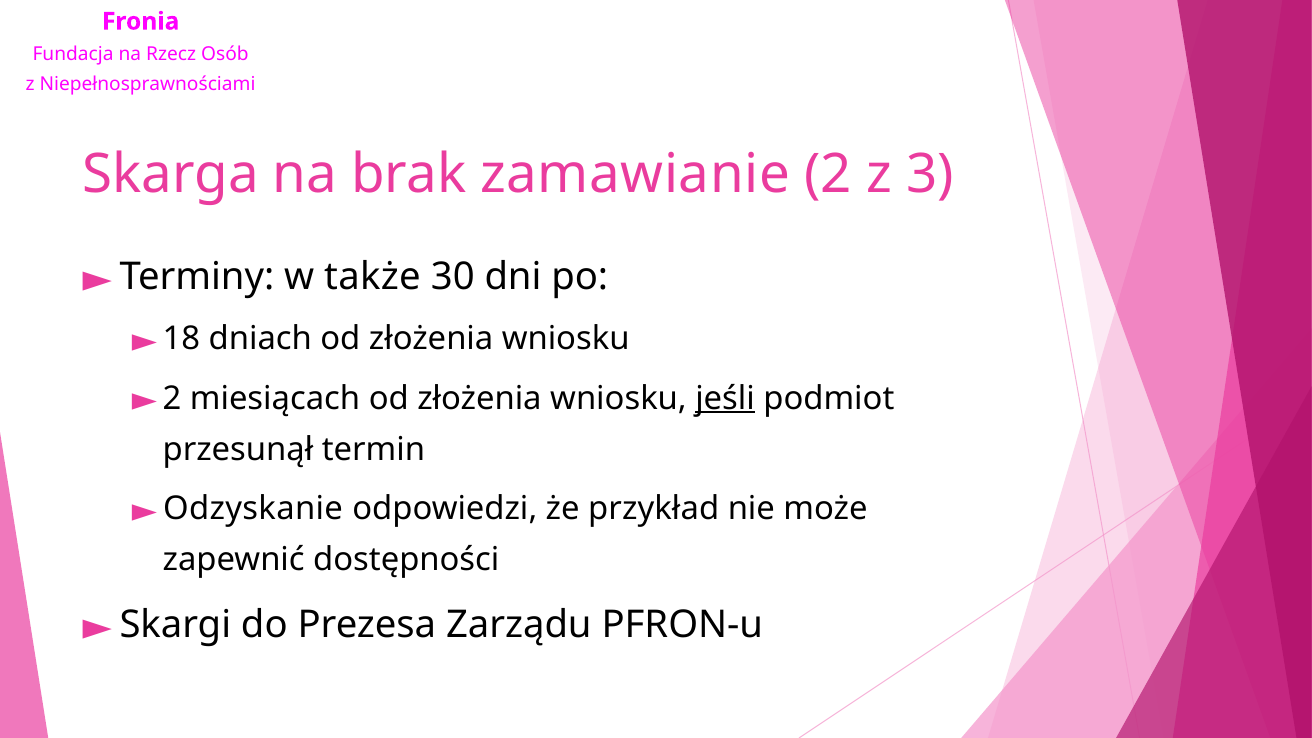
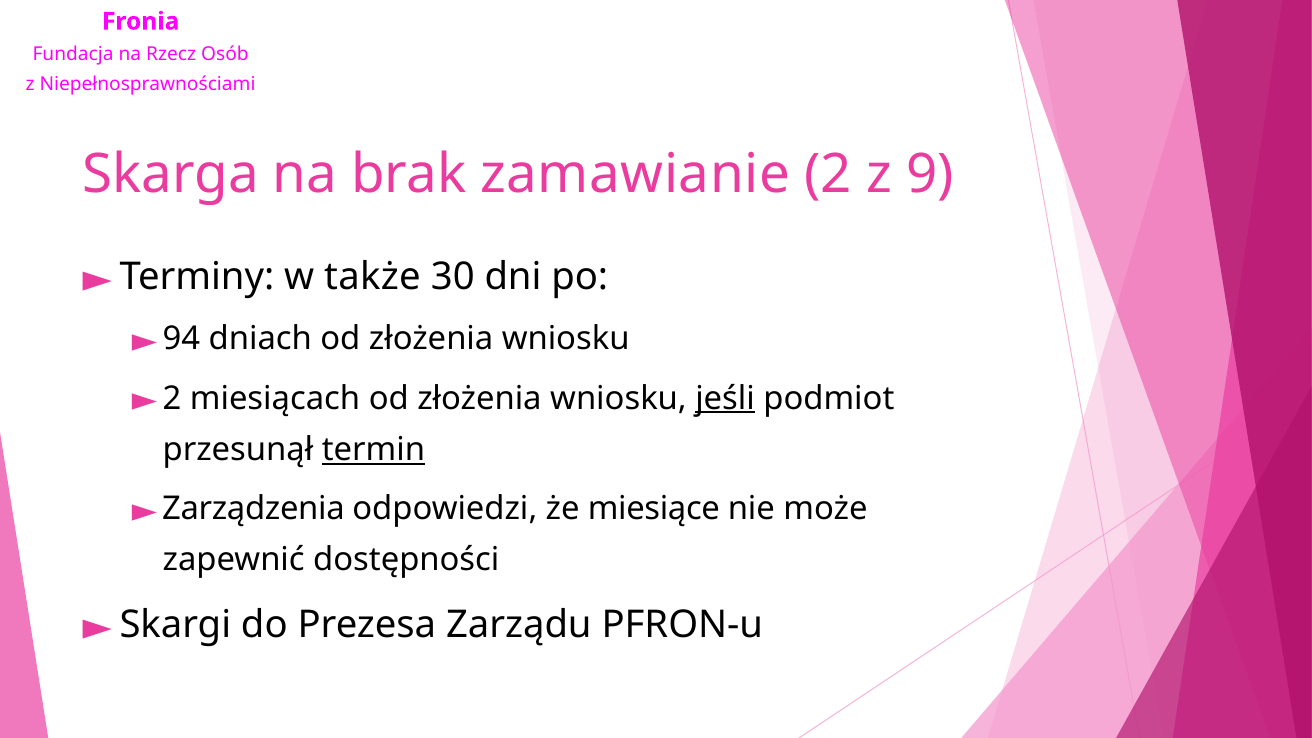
3: 3 -> 9 (930, 174)
18: 18 -> 94 (181, 339)
termin underline: none -> present (373, 449)
Odzyskanie: Odzyskanie -> Zarządzenia (253, 509)
przykład: przykład -> miesiące (654, 509)
